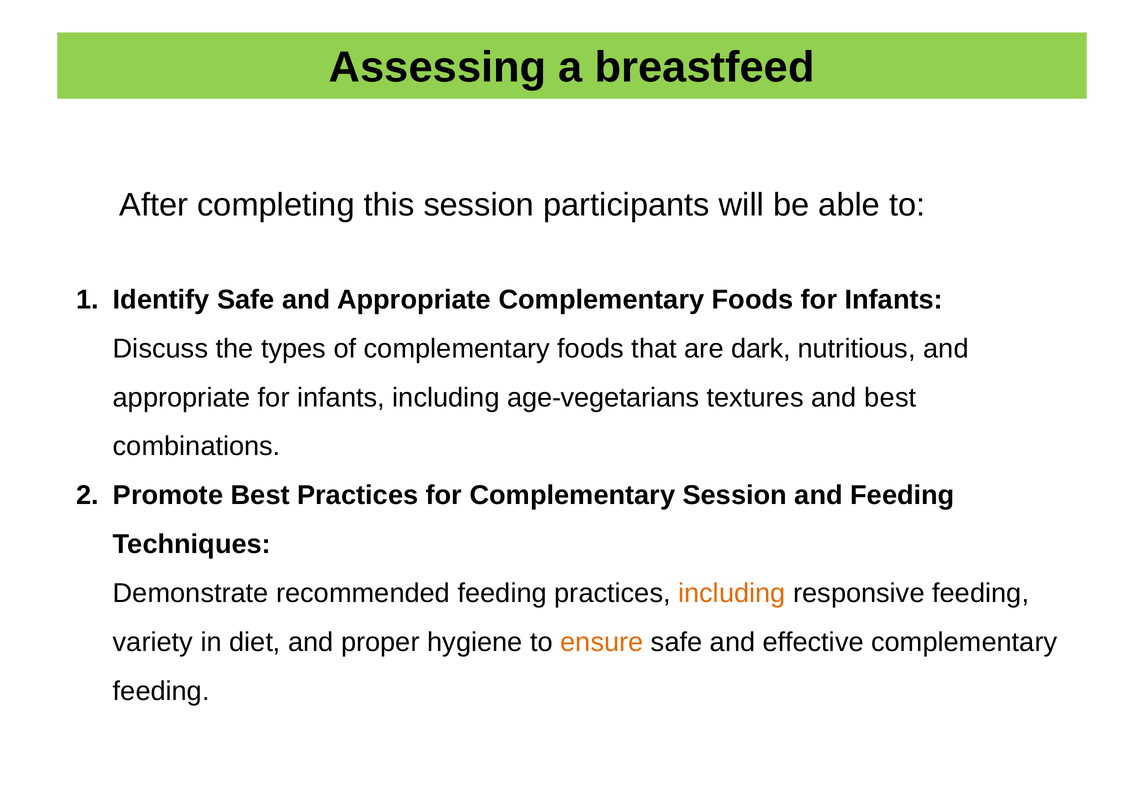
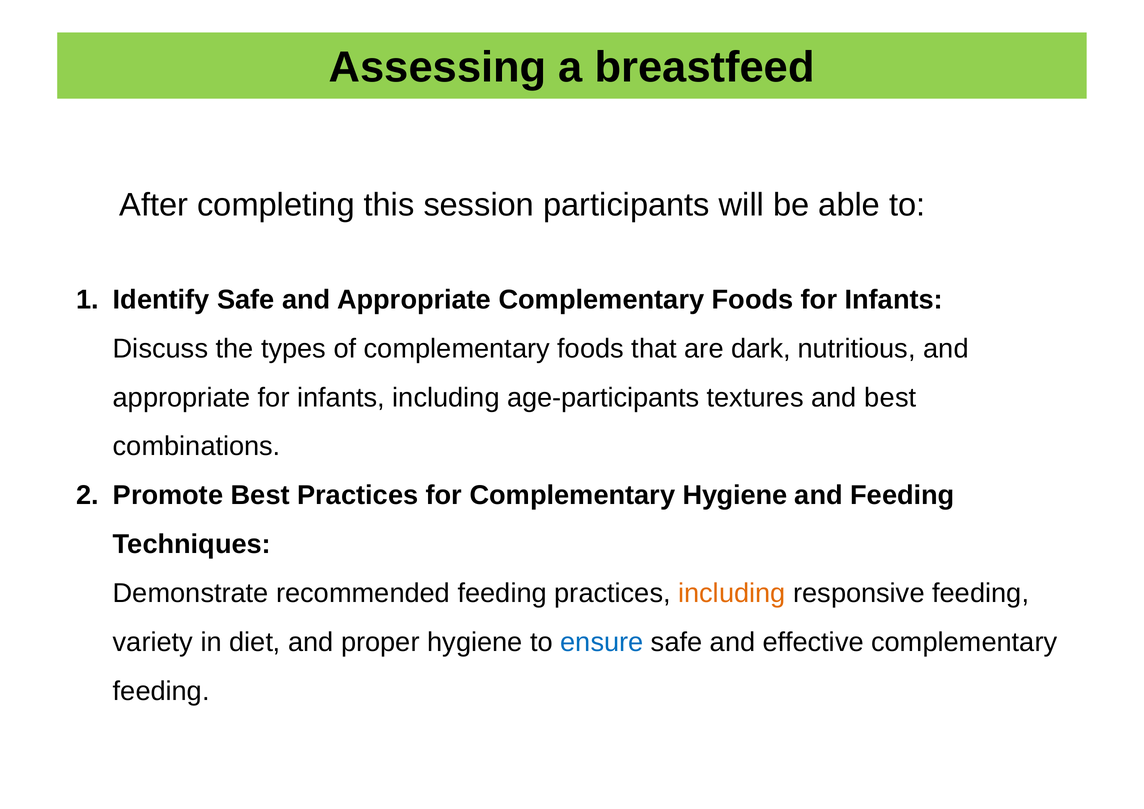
age-vegetarians: age-vegetarians -> age-participants (603, 398)
Complementary Session: Session -> Hygiene (735, 495)
ensure colour: orange -> blue (602, 642)
